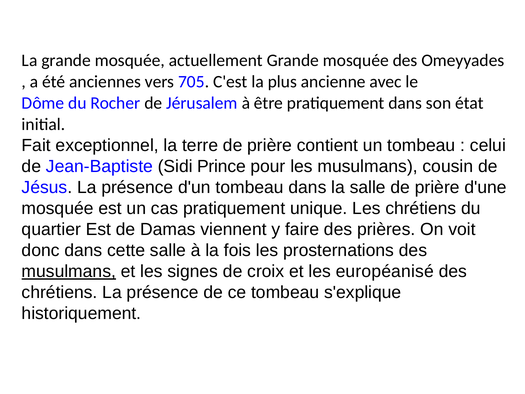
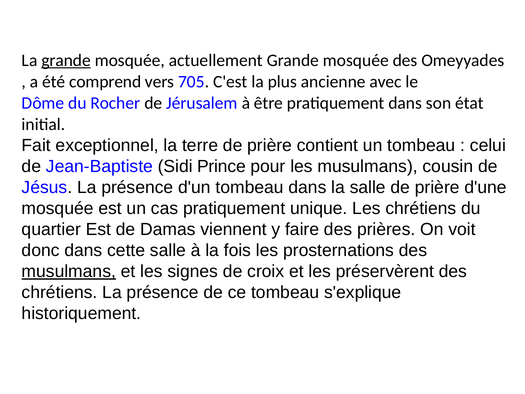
grande underline: none -> present (66, 60)
anciennes: anciennes -> comprend (105, 82)
européanisé: européanisé -> préservèrent (385, 271)
